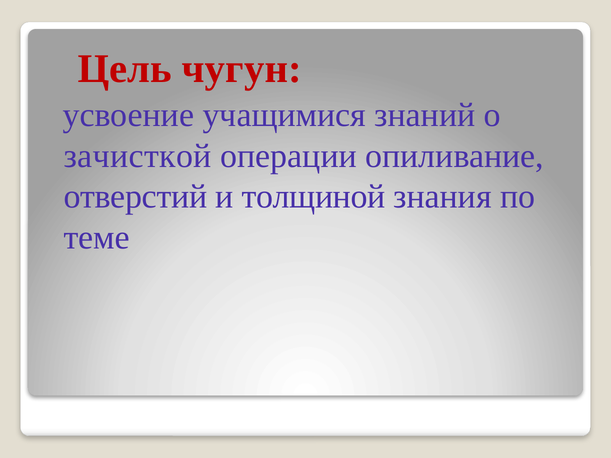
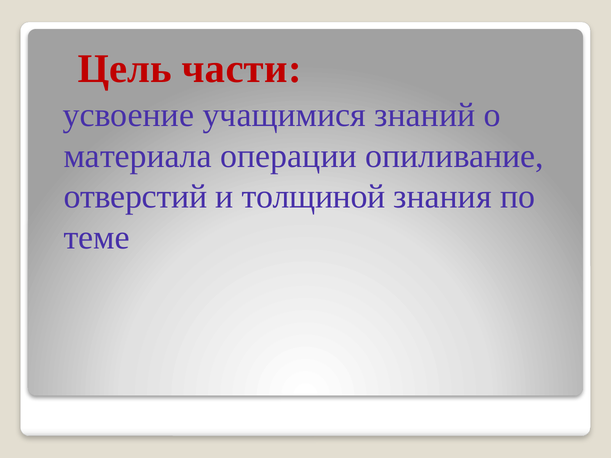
чугун: чугун -> части (242, 69)
зачисткой: зачисткой -> материала (138, 156)
